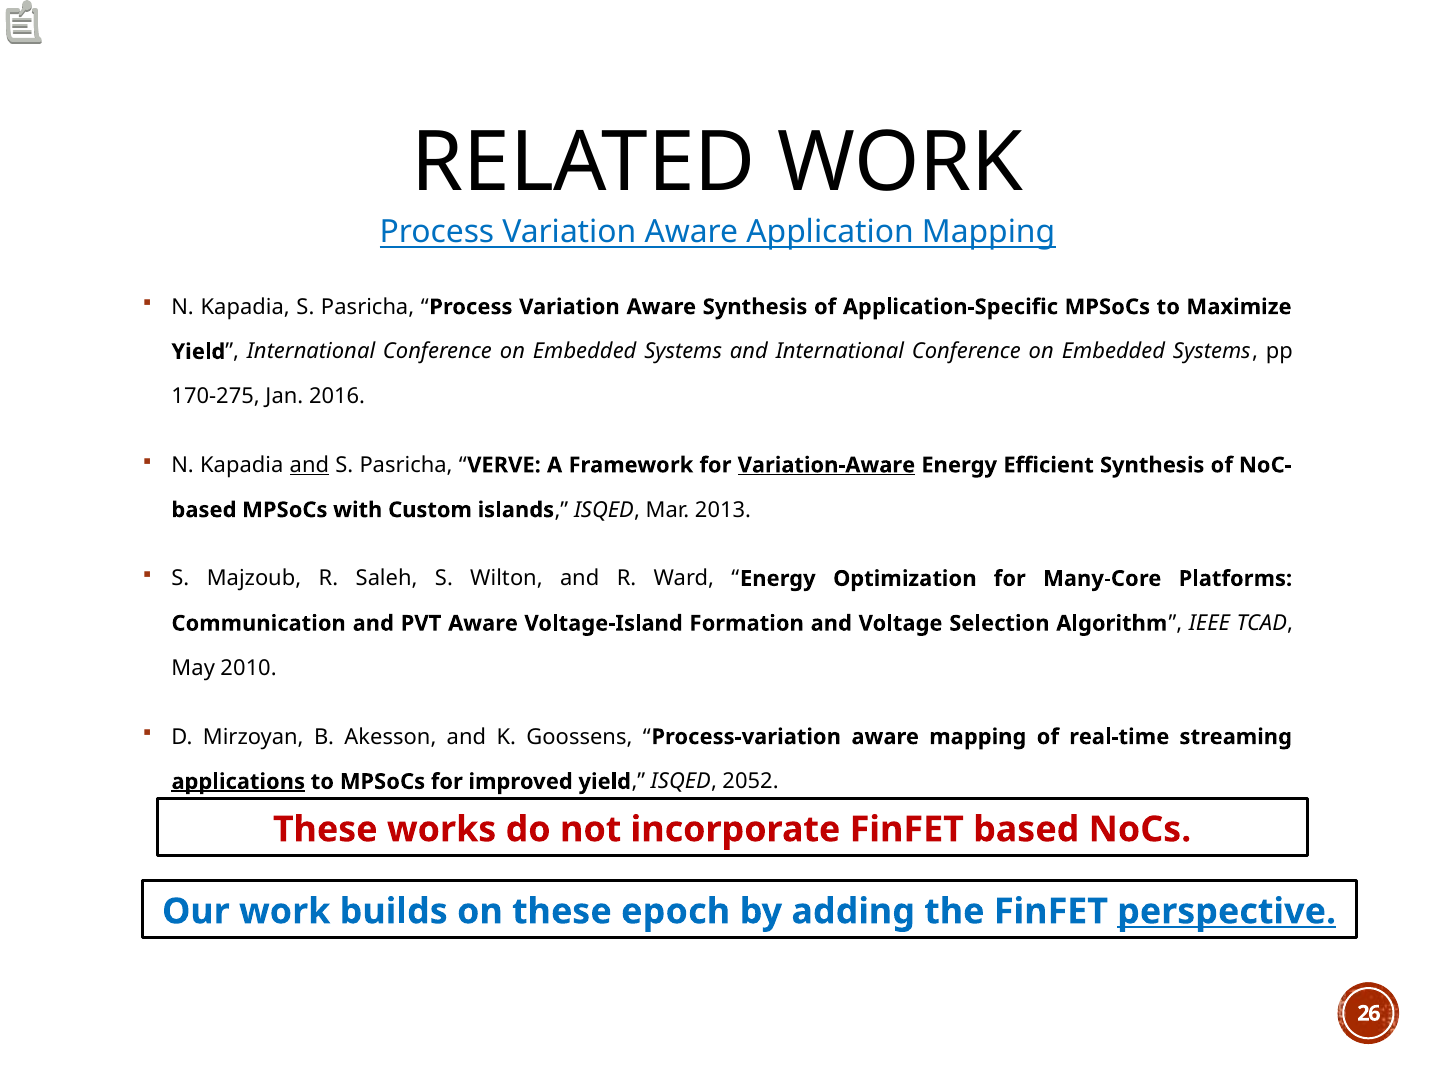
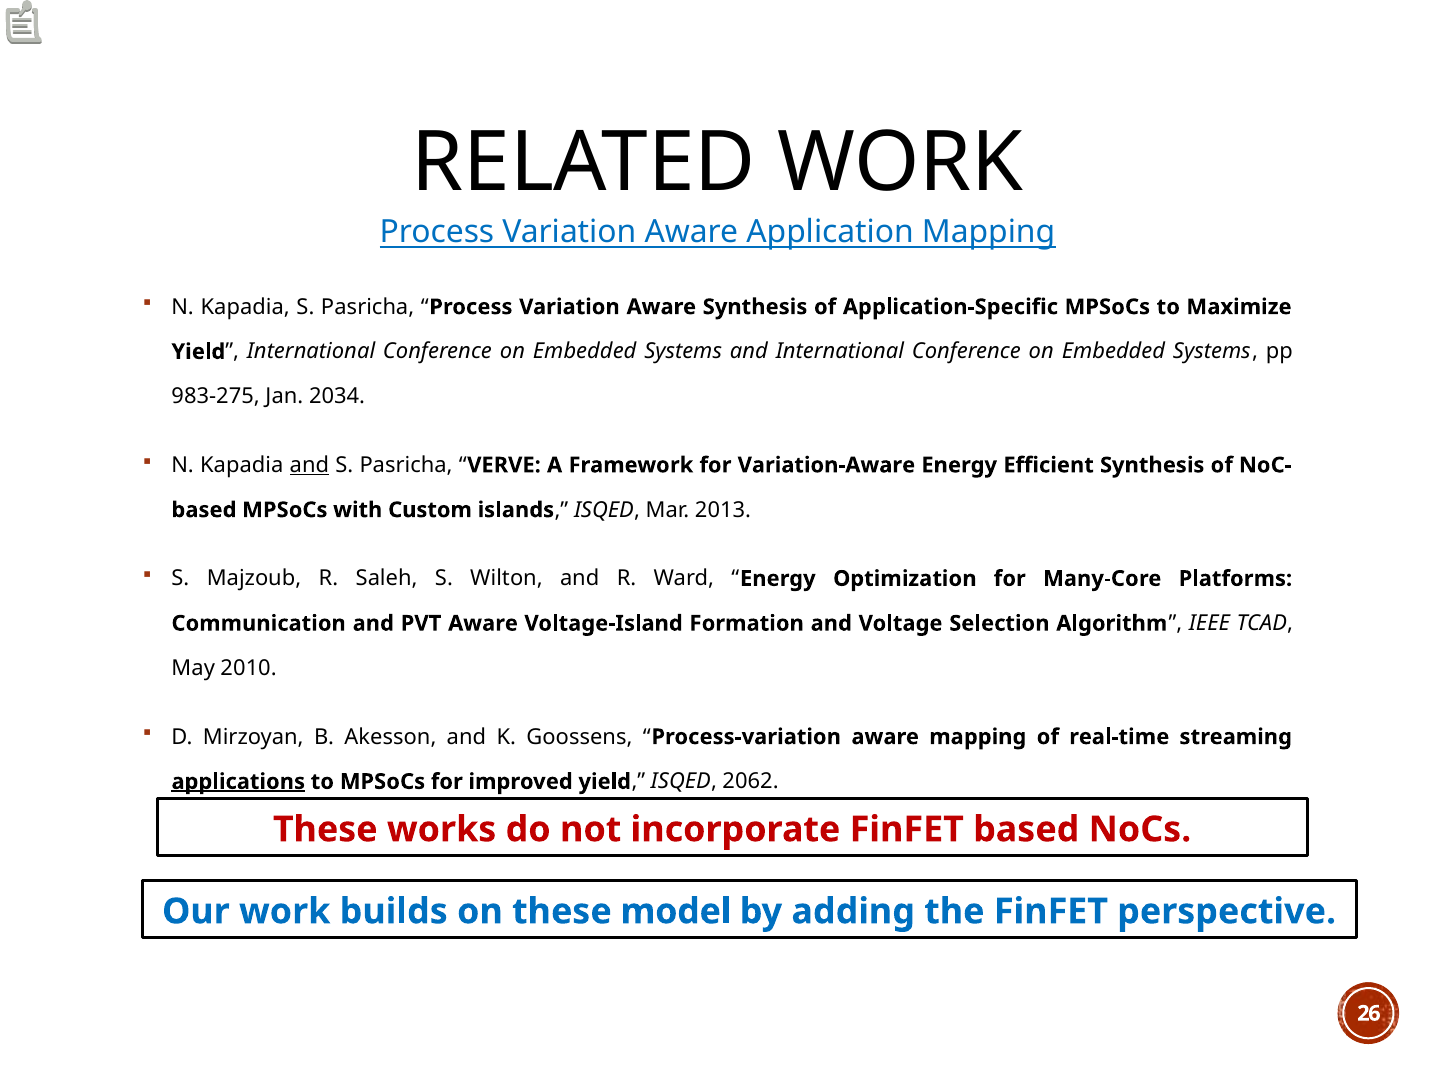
170-275: 170-275 -> 983-275 (216, 396)
2016: 2016 -> 2034 (337, 396)
Variation-Aware underline: present -> none (826, 465)
2052: 2052 -> 2062 (751, 781)
epoch: epoch -> model (676, 911)
perspective underline: present -> none (1227, 911)
